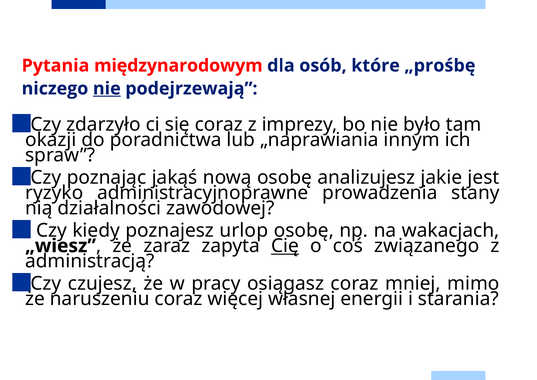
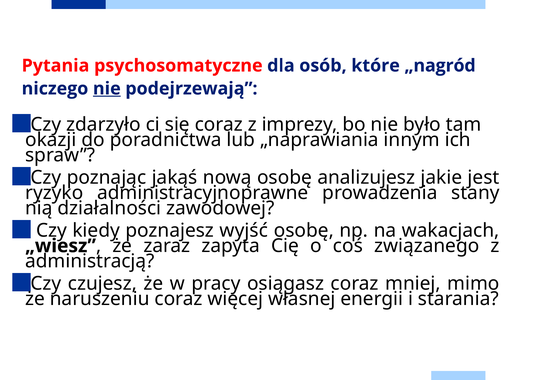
międzynarodowym: międzynarodowym -> psychosomatyczne (178, 66)
„prośbę: „prośbę -> „nagród (440, 66)
urlop: urlop -> wyjść (244, 230)
Cię underline: present -> none (285, 246)
